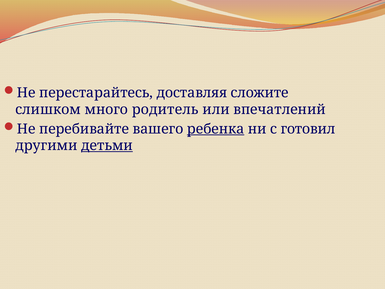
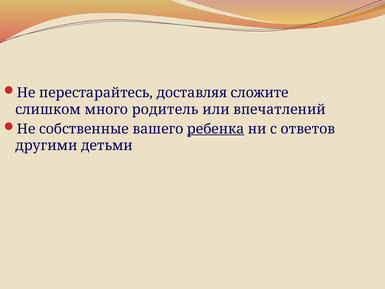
перебивайте: перебивайте -> собственные (84, 129)
готовил: готовил -> ответов (308, 129)
детьми underline: present -> none (107, 145)
